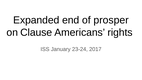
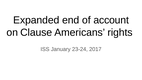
prosper: prosper -> account (111, 20)
